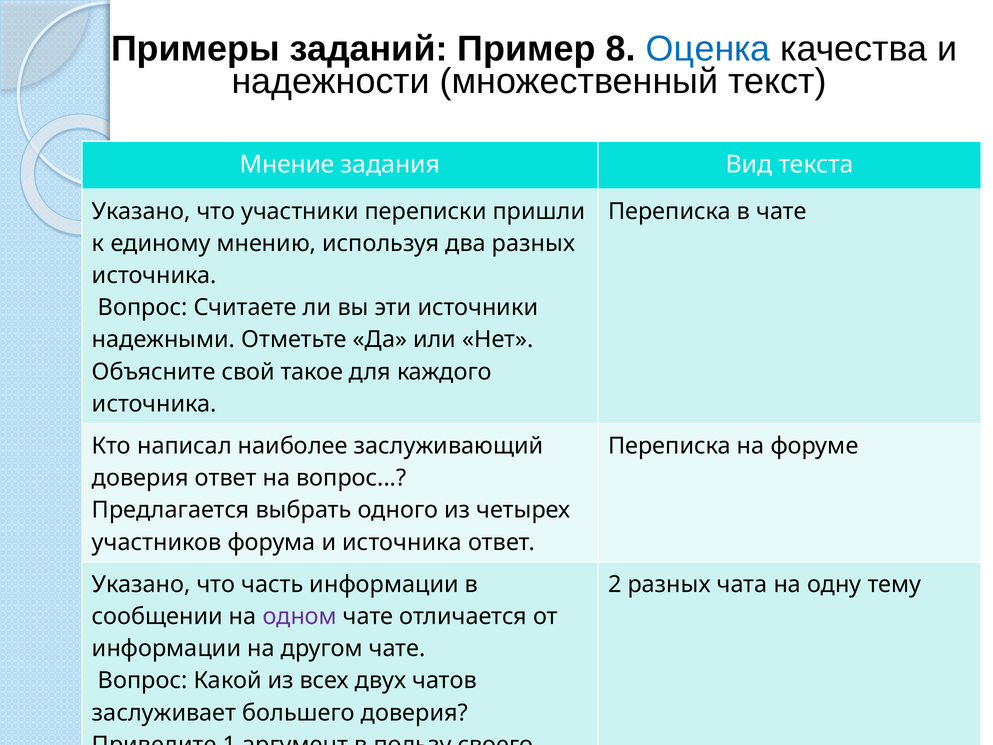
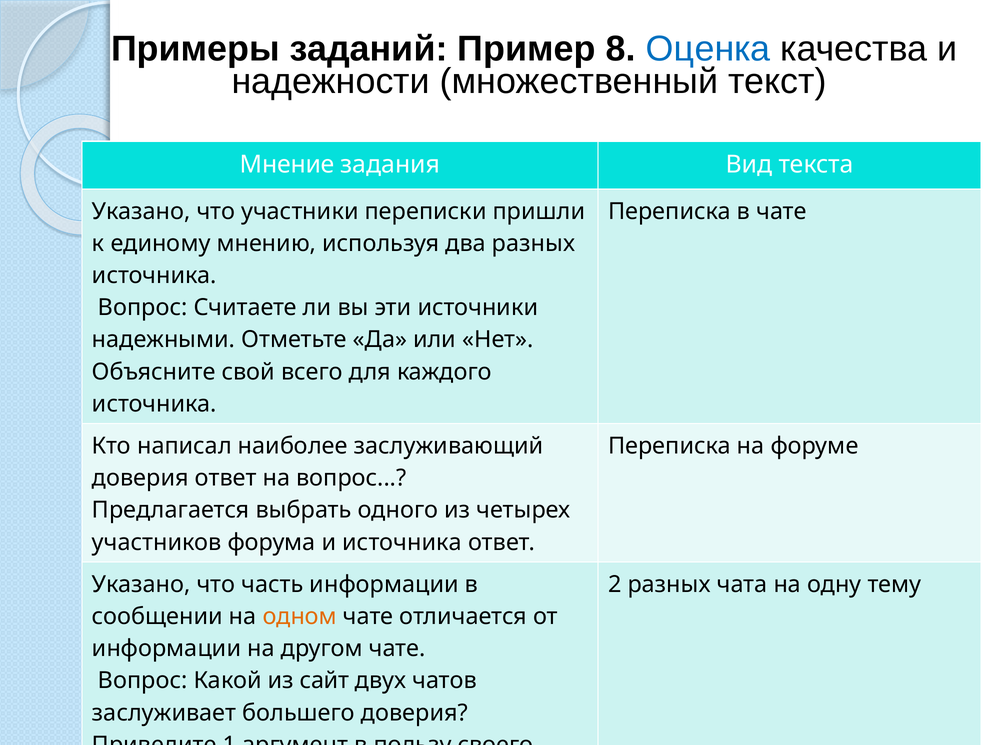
такое: такое -> всего (312, 372)
одном colour: purple -> orange (300, 616)
всех: всех -> сайт (324, 680)
